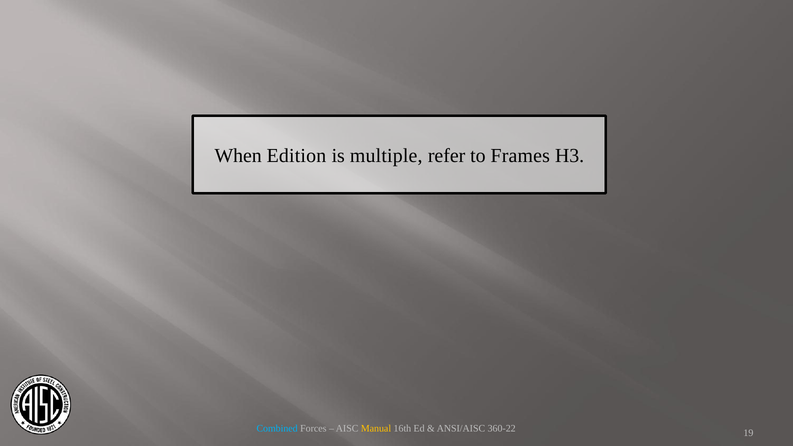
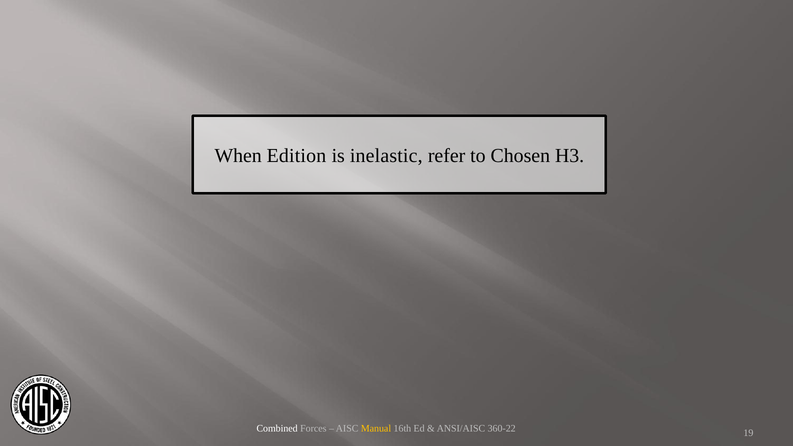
multiple: multiple -> inelastic (386, 156)
Frames: Frames -> Chosen (520, 156)
Combined colour: light blue -> white (277, 428)
